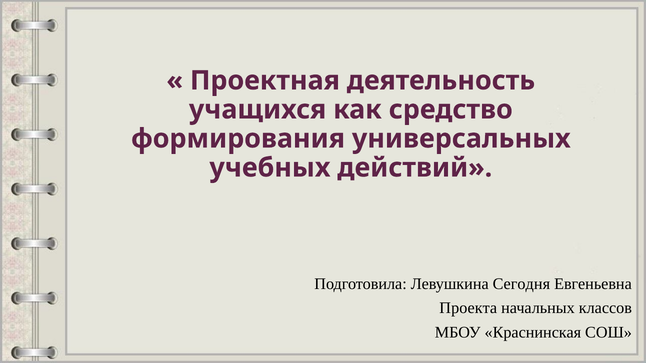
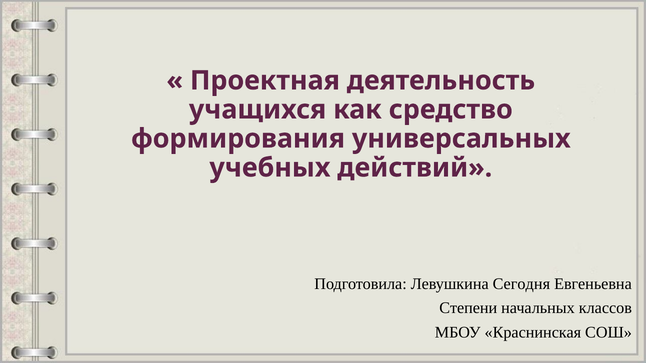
Проекта: Проекта -> Степени (468, 308)
